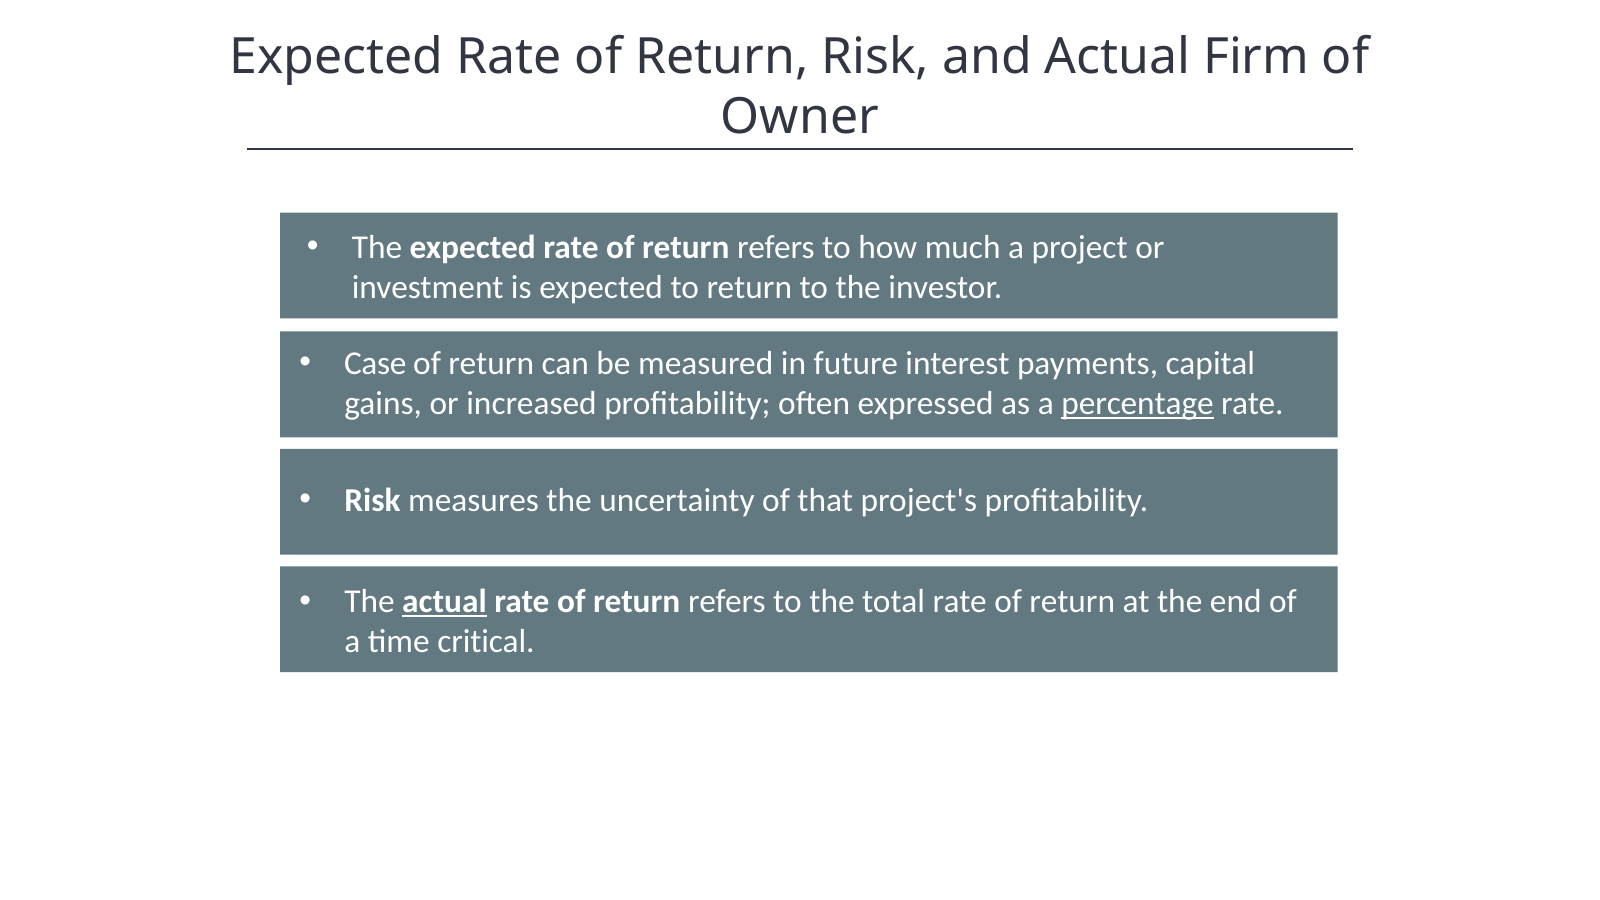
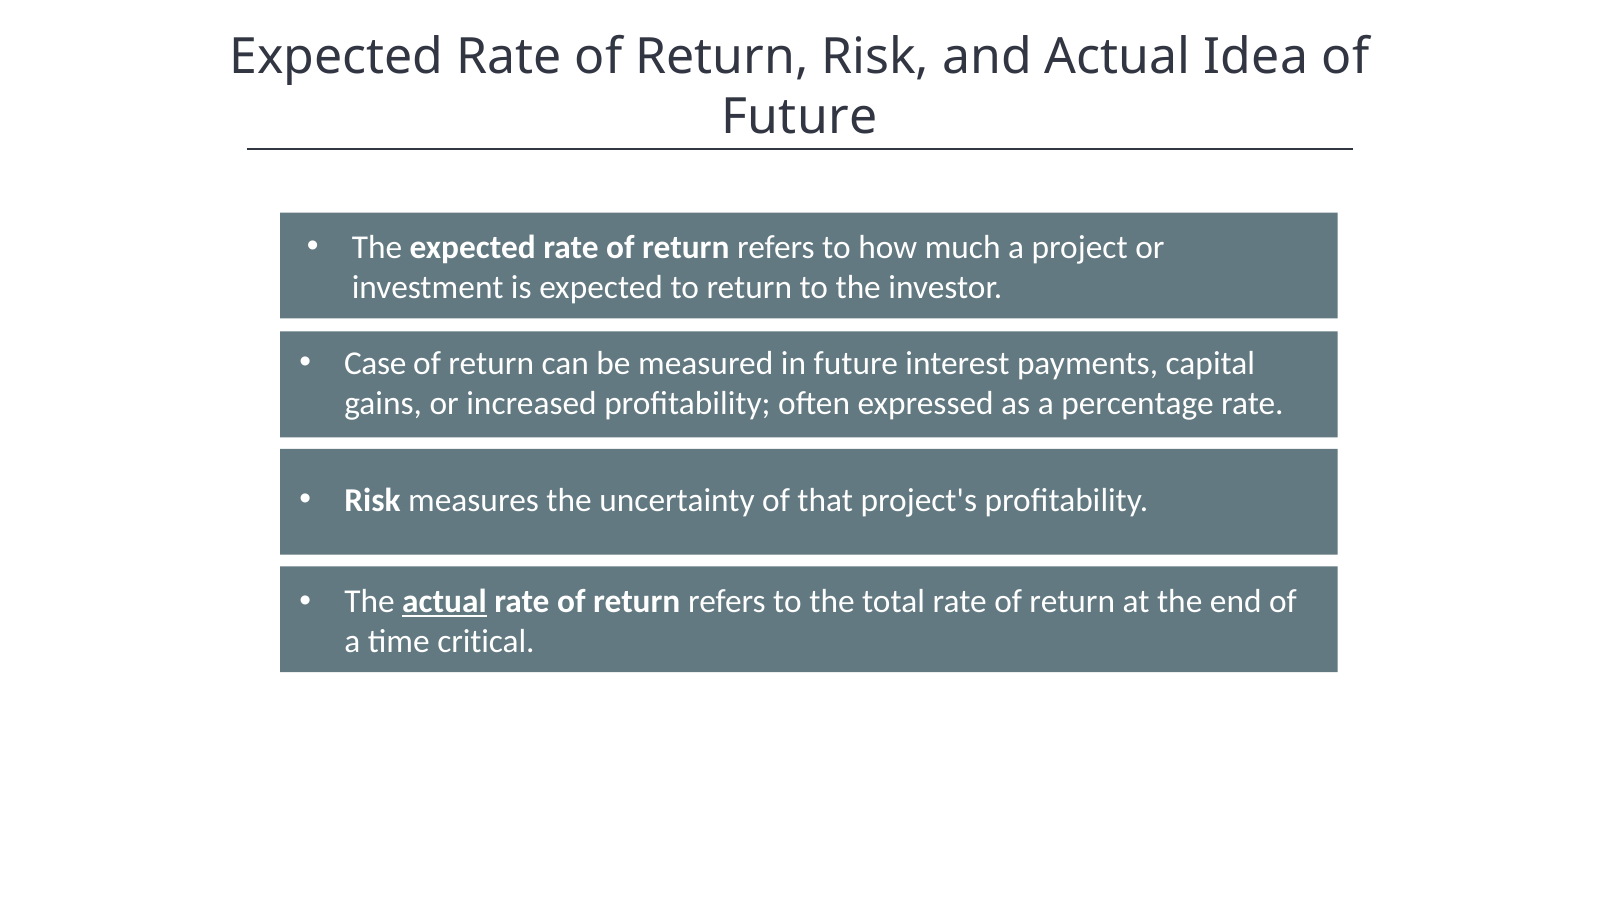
Firm: Firm -> Idea (1256, 57)
Owner: Owner -> Future (800, 117)
percentage underline: present -> none (1138, 404)
